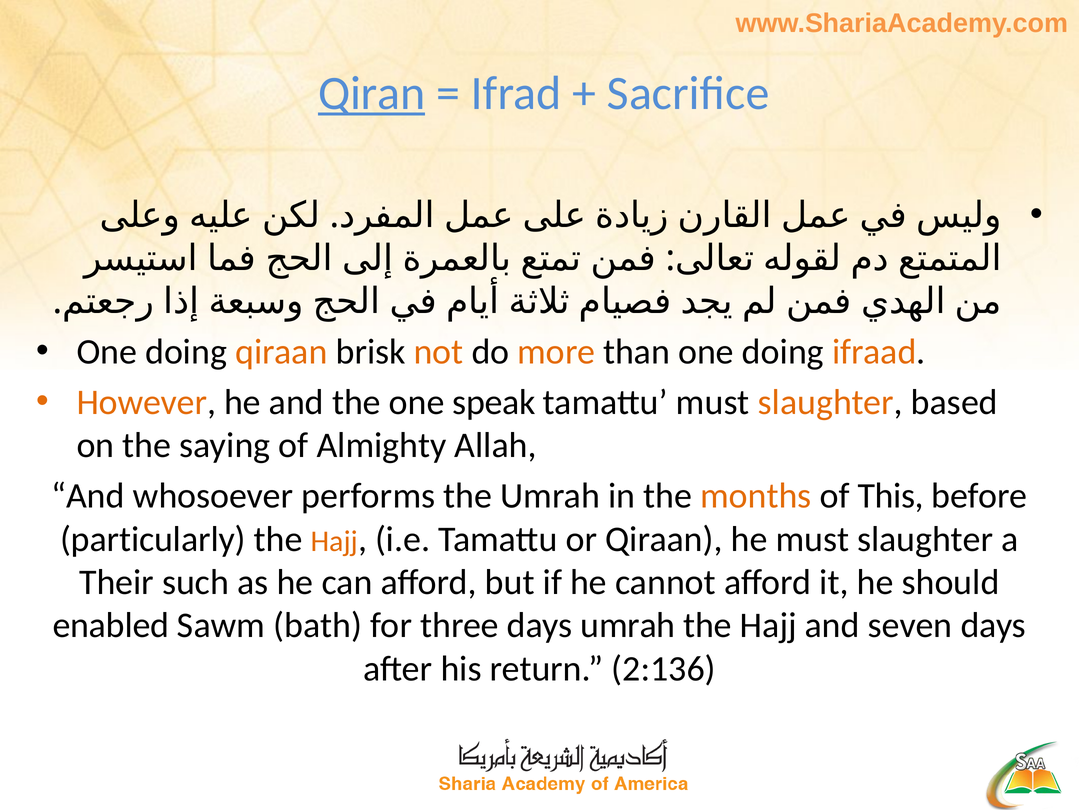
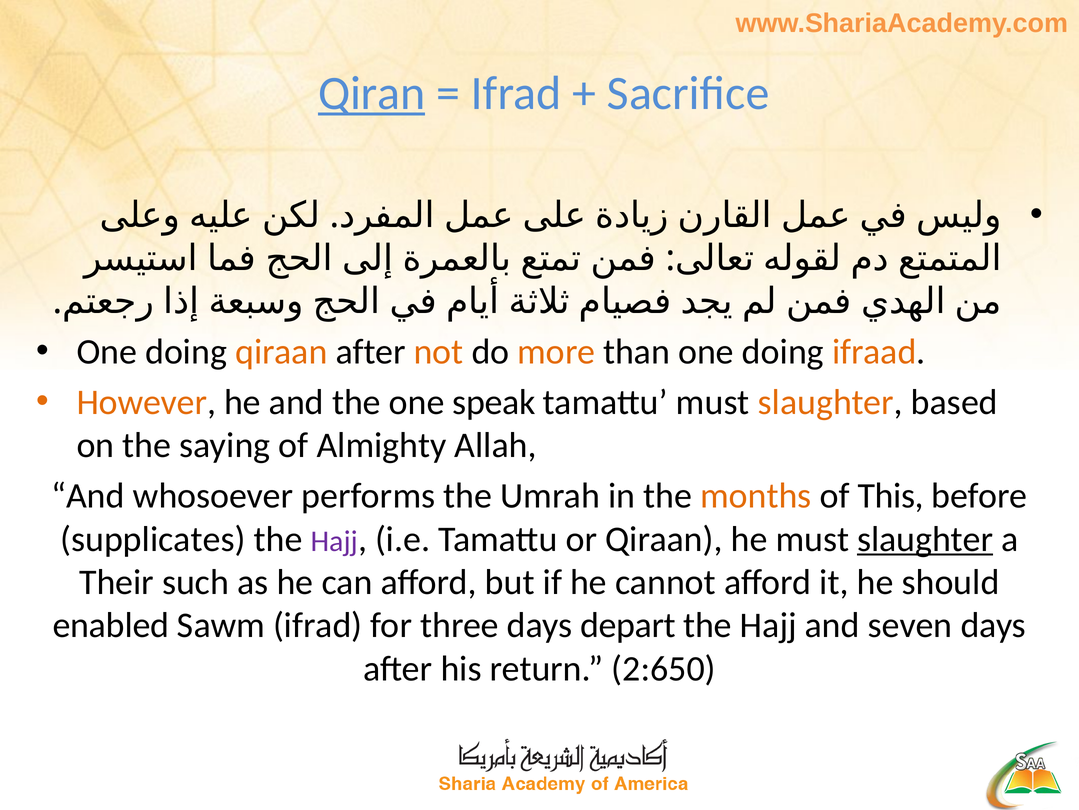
qiraan brisk: brisk -> after (371, 352)
particularly: particularly -> supplicates (153, 539)
Hajj colour: orange -> purple (334, 541)
slaughter underline: none -> present (925, 539)
Sawm bath: bath -> ifrad (318, 625)
days umrah: umrah -> depart (628, 625)
2:136: 2:136 -> 2:650 (664, 668)
